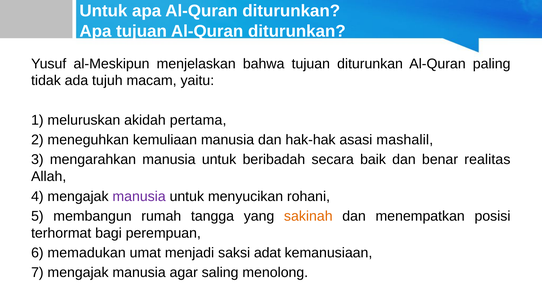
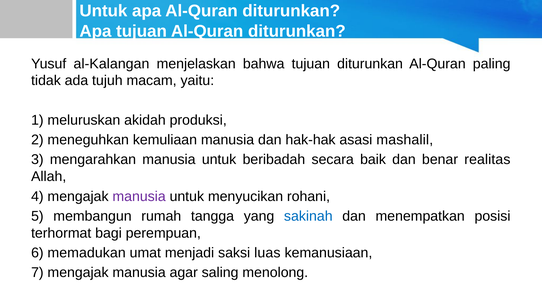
al-Meskipun: al-Meskipun -> al-Kalangan (111, 64)
pertama: pertama -> produksi (198, 120)
sakinah colour: orange -> blue (308, 216)
adat: adat -> luas (267, 253)
